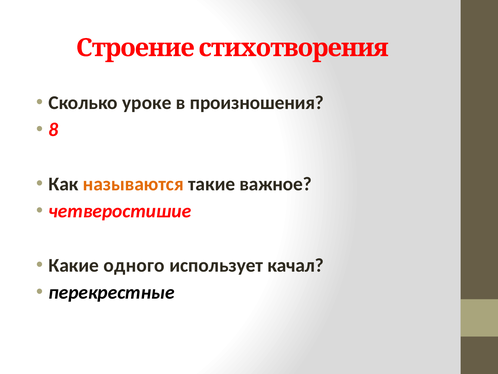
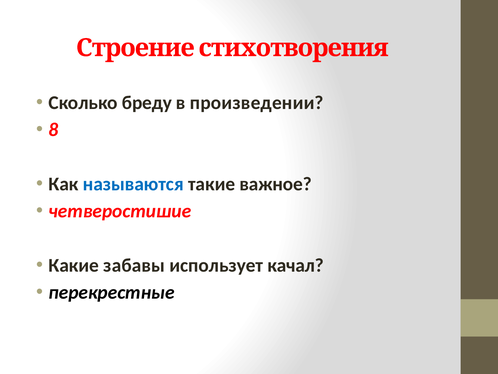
уроке: уроке -> бреду (147, 103)
произношения: произношения -> произведении (257, 103)
называются colour: orange -> blue (133, 184)
одного: одного -> забавы (134, 265)
